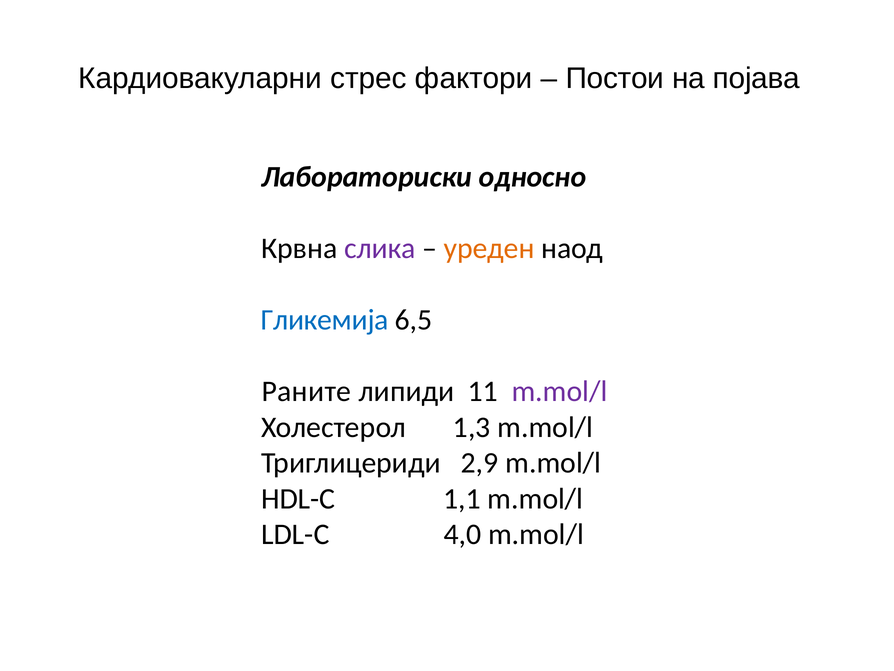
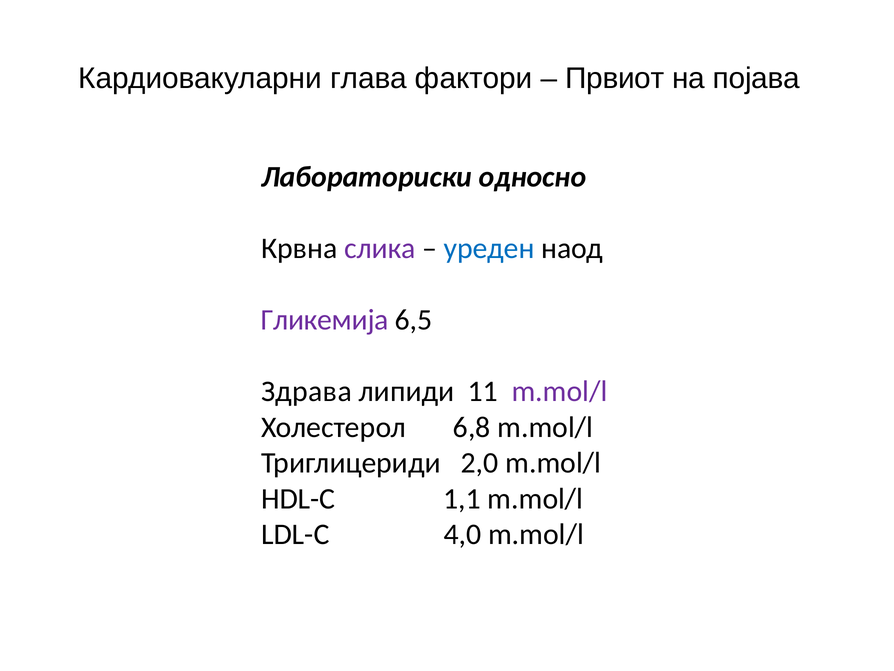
стрес: стрес -> глава (369, 78)
Постои: Постои -> Првиот (615, 78)
уреден colour: orange -> blue (489, 248)
Гликемија colour: blue -> purple (325, 320)
Раните: Раните -> Здрава (306, 391)
1,3: 1,3 -> 6,8 (472, 427)
2,9: 2,9 -> 2,0 (480, 463)
